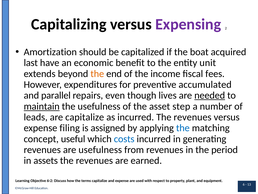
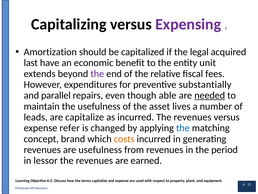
boat: boat -> legal (199, 52)
the colour: orange -> purple (97, 74)
income: income -> relative (165, 74)
accumulated: accumulated -> substantially (205, 84)
lives: lives -> able (168, 95)
maintain underline: present -> none (42, 106)
step: step -> lives (181, 106)
filing: filing -> refer (70, 128)
assigned: assigned -> changed (108, 128)
useful: useful -> brand (73, 139)
costs colour: blue -> orange (124, 139)
assets: assets -> lessor (46, 160)
